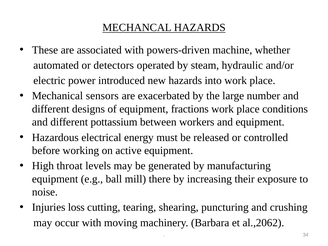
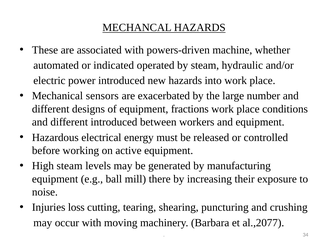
detectors: detectors -> indicated (114, 65)
different pottassium: pottassium -> introduced (114, 122)
High throat: throat -> steam (70, 166)
al.,2062: al.,2062 -> al.,2077 (263, 223)
